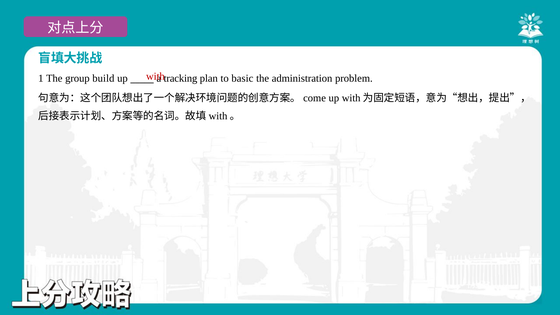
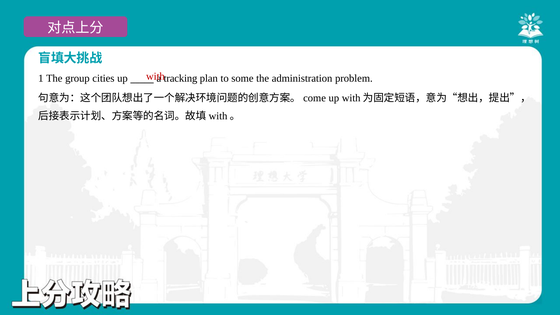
build: build -> cities (103, 78)
basic: basic -> some (242, 78)
